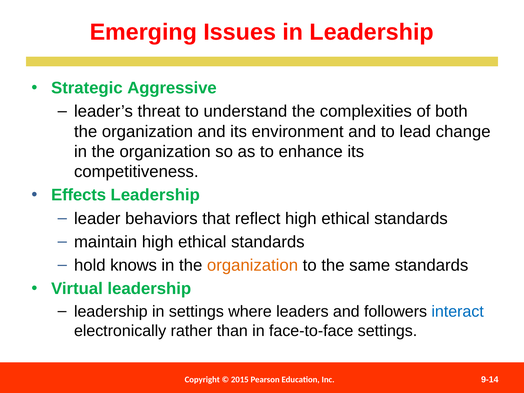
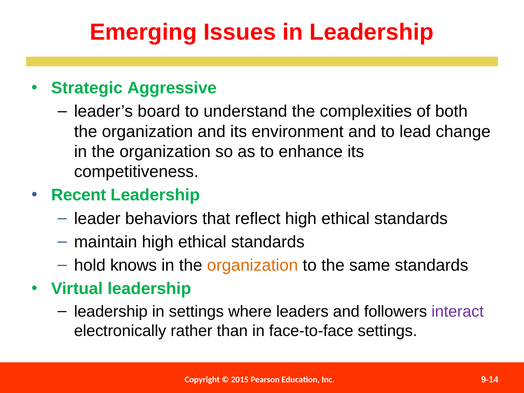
threat: threat -> board (159, 111)
Effects: Effects -> Recent (79, 195)
interact colour: blue -> purple (458, 312)
